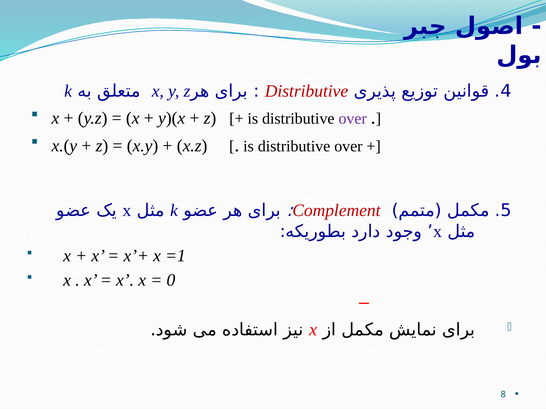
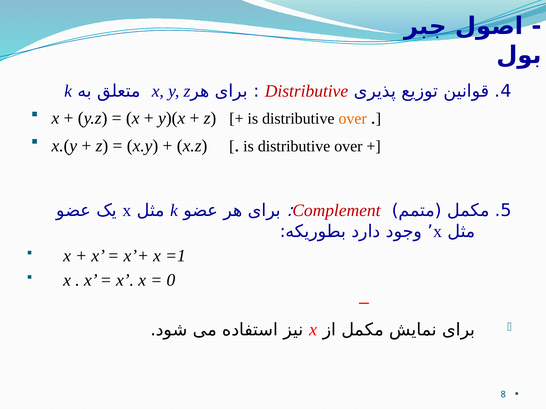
over colour: purple -> orange (353, 119)
